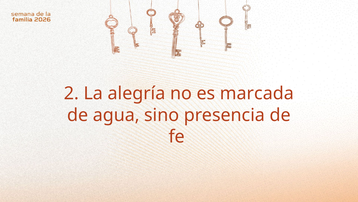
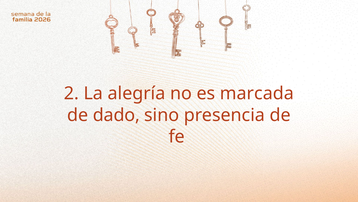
agua: agua -> dado (116, 115)
